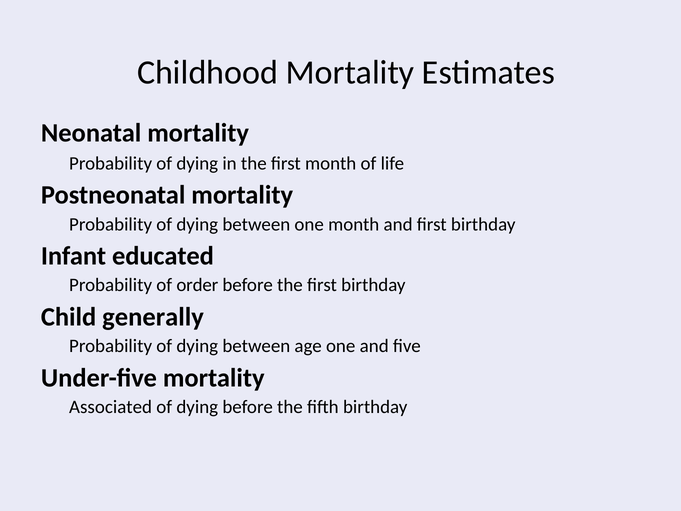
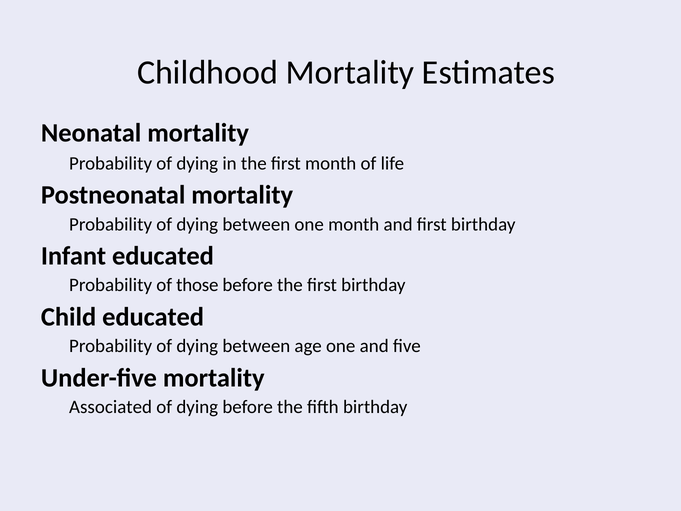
order: order -> those (197, 285)
Child generally: generally -> educated (153, 317)
